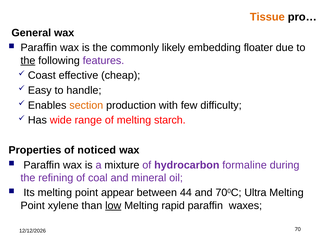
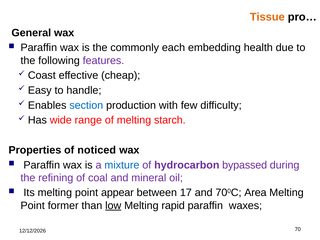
likely: likely -> each (173, 48)
floater: floater -> health (258, 48)
the underline: present -> none (28, 60)
section colour: orange -> blue (86, 105)
mixture colour: black -> blue (122, 165)
formaline: formaline -> bypassed (245, 165)
44: 44 -> 17 (186, 193)
Ultra: Ultra -> Area (255, 193)
xylene: xylene -> former (63, 206)
